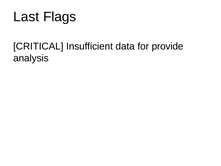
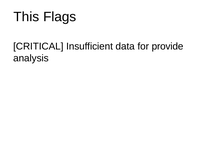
Last: Last -> This (26, 17)
